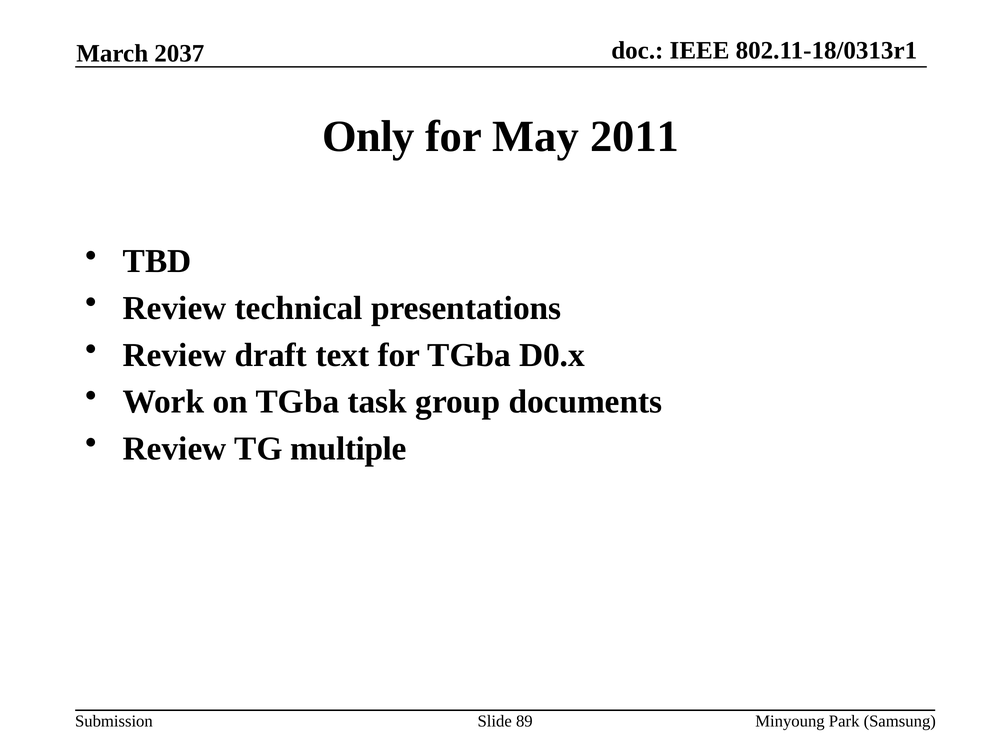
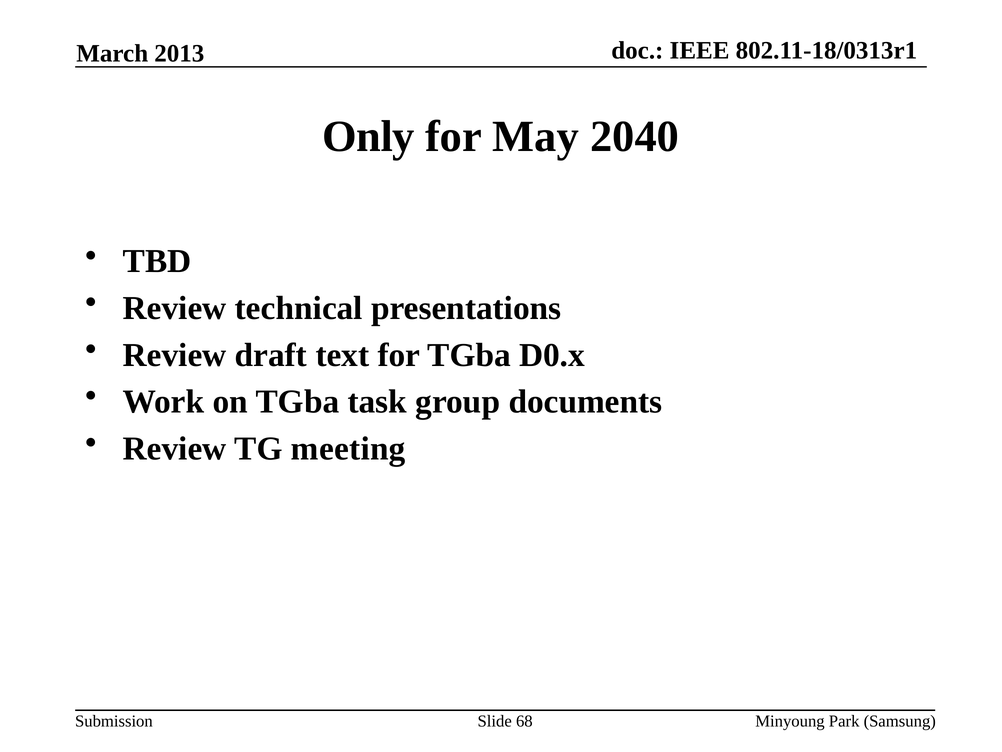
2037: 2037 -> 2013 (179, 53)
2011: 2011 -> 2040 (635, 137)
multiple: multiple -> meeting (348, 448)
89: 89 -> 68 (524, 721)
